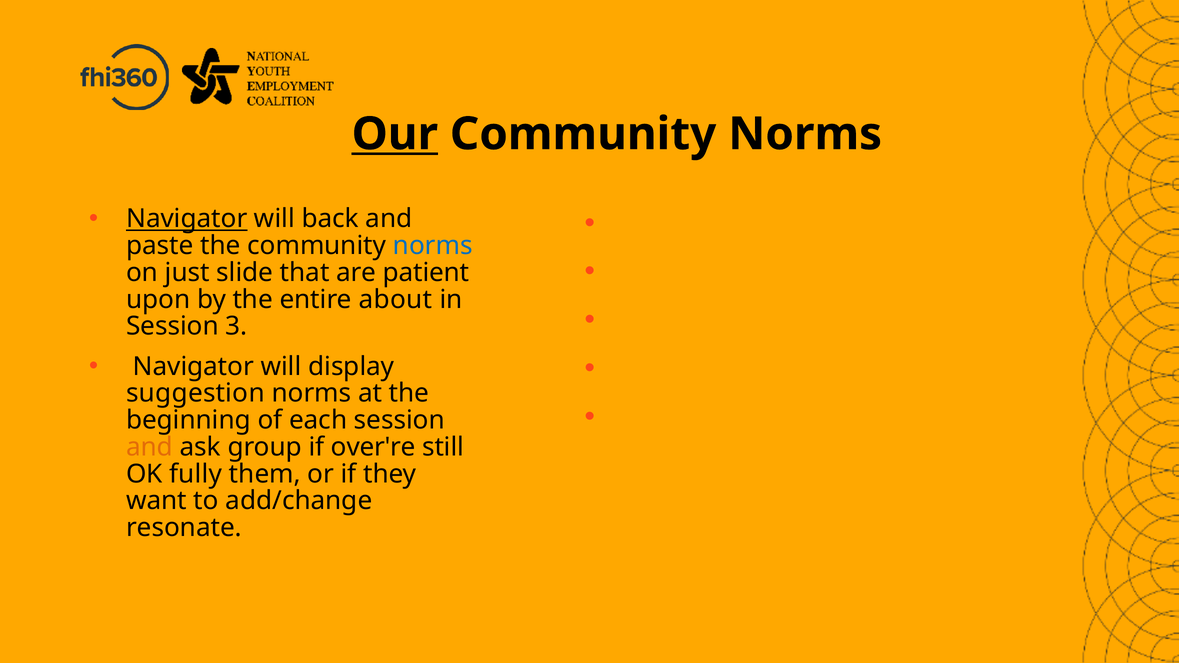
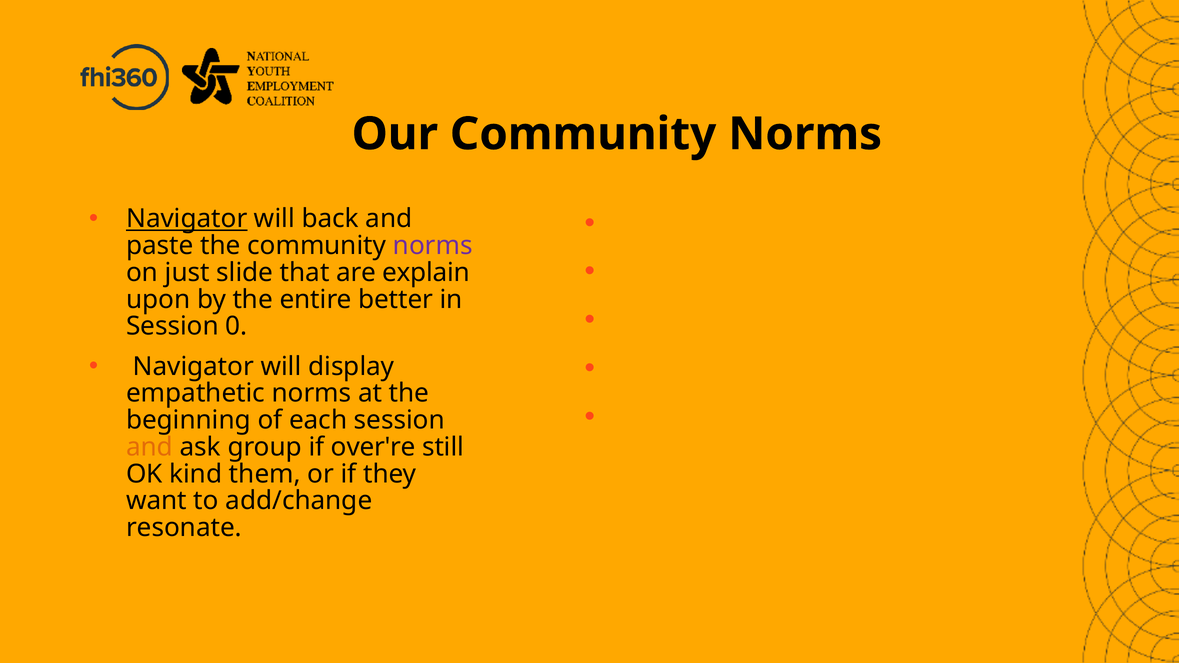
Our underline: present -> none (395, 134)
norms colour: blue -> purple (433, 246)
patient: patient -> explain (426, 273)
about: about -> better (396, 300)
3: 3 -> 0 (236, 326)
suggestion: suggestion -> empathetic (196, 393)
fully: fully -> kind (196, 474)
